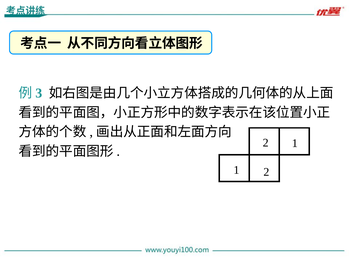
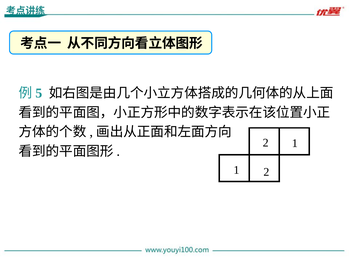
3: 3 -> 5 (39, 93)
